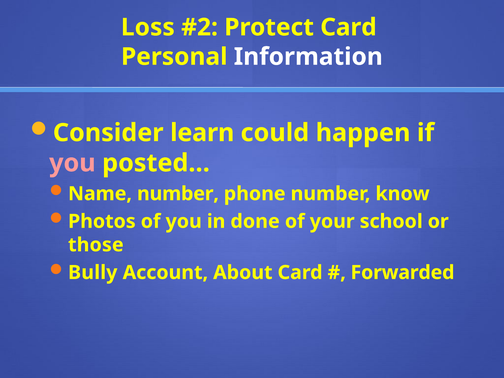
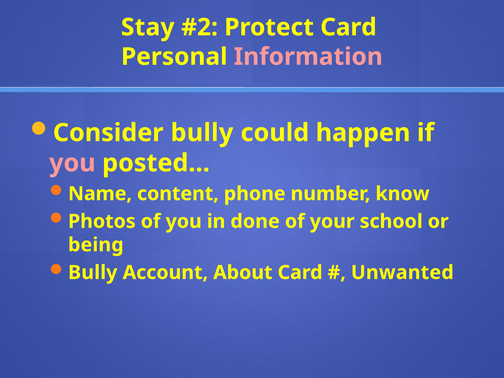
Loss: Loss -> Stay (148, 27)
Information colour: white -> pink (308, 57)
Consider learn: learn -> bully (202, 133)
Name number: number -> content (178, 194)
those: those -> being (96, 245)
Forwarded: Forwarded -> Unwanted (402, 273)
